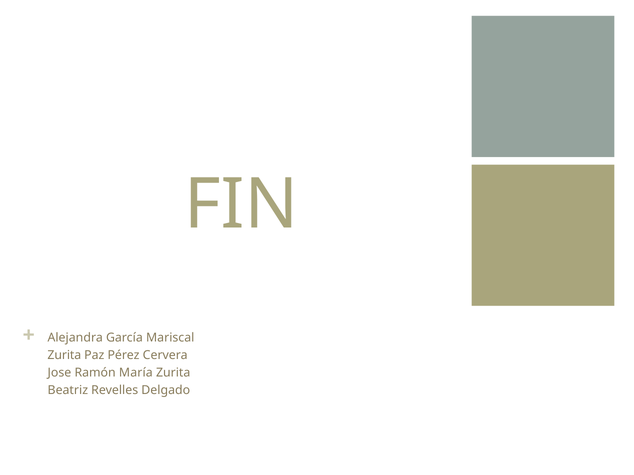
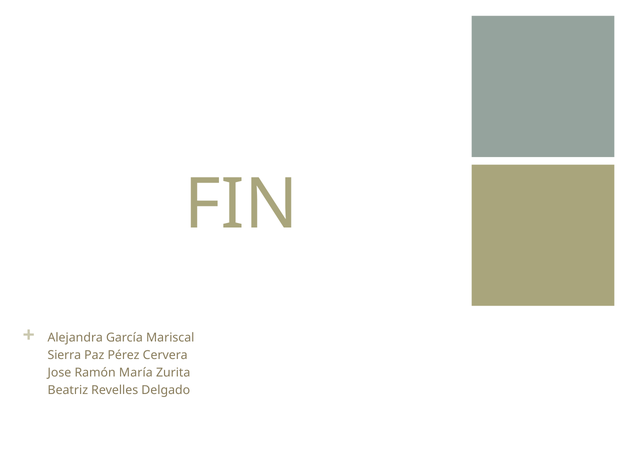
Zurita: Zurita -> Sierra (64, 356)
